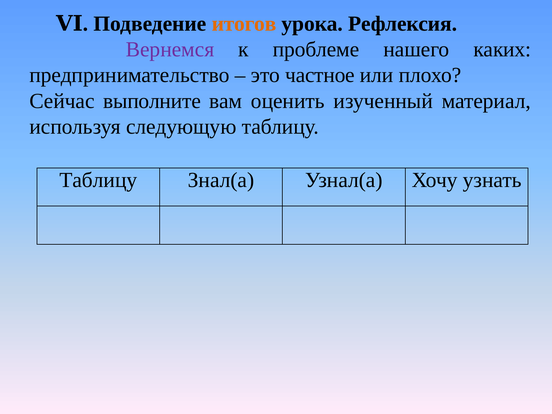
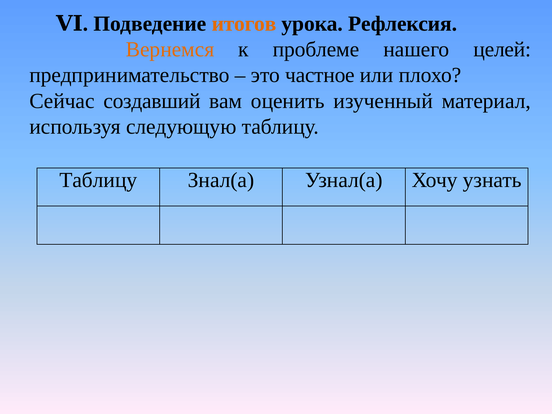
Вернемся colour: purple -> orange (170, 49)
каких: каких -> целей (502, 49)
выполните: выполните -> создавший (152, 101)
